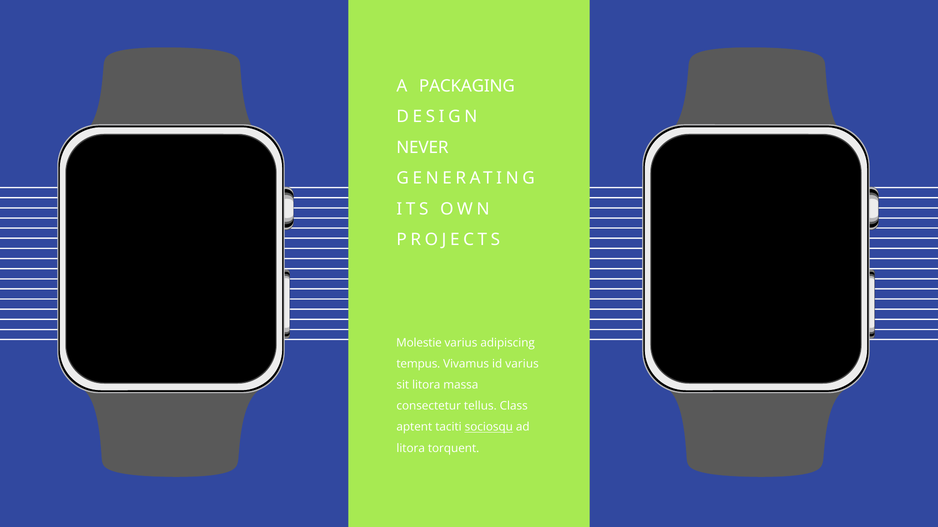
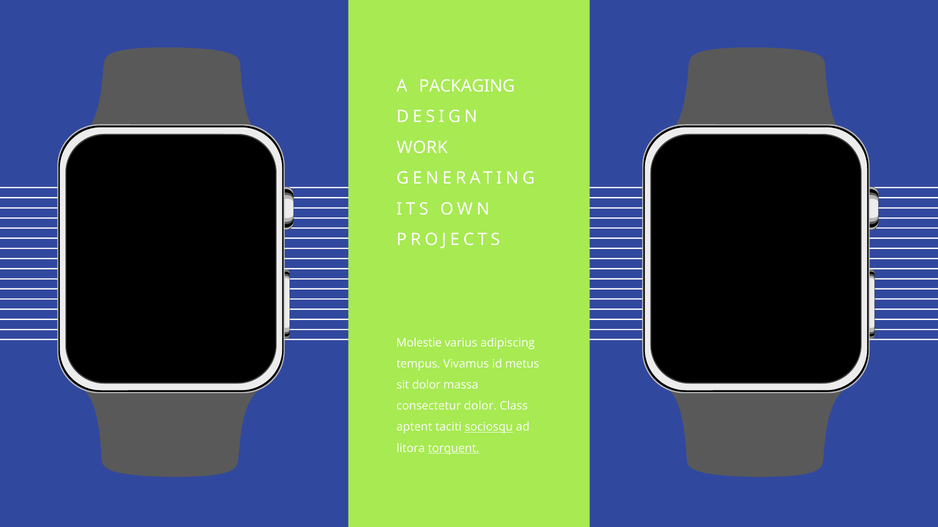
NEVER: NEVER -> WORK (422, 148)
id varius: varius -> metus (522, 364)
sit litora: litora -> dolor (426, 385)
consectetur tellus: tellus -> dolor (480, 407)
torquent underline: none -> present (454, 449)
